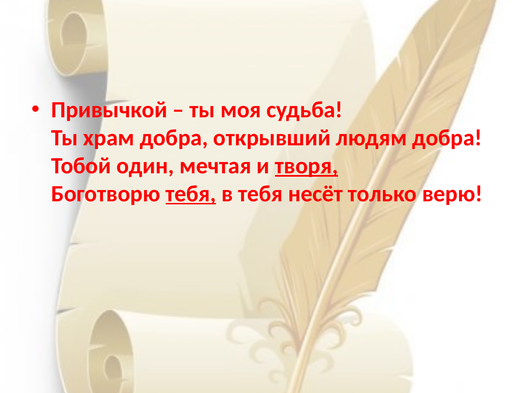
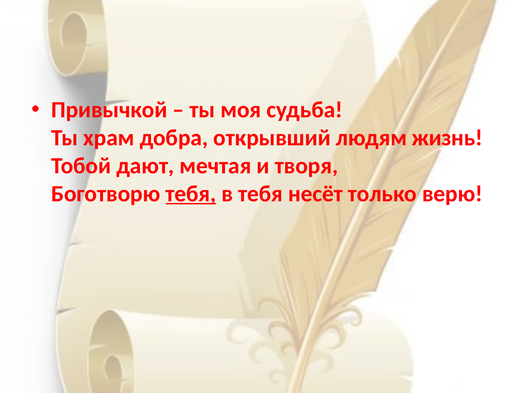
людям добра: добра -> жизнь (447, 138)
один: один -> дают (145, 166)
творя underline: present -> none (306, 166)
